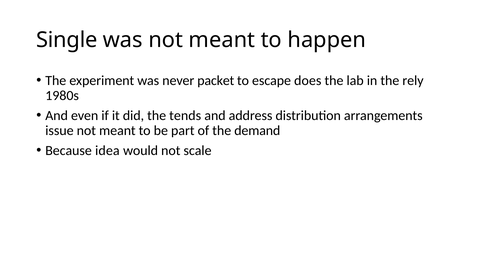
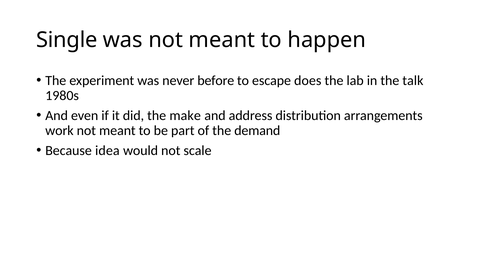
packet: packet -> before (216, 81)
rely: rely -> talk (413, 81)
tends: tends -> make (185, 116)
issue: issue -> work (59, 131)
